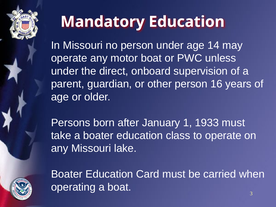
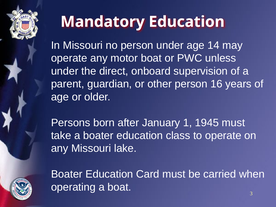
1933: 1933 -> 1945 (207, 123)
